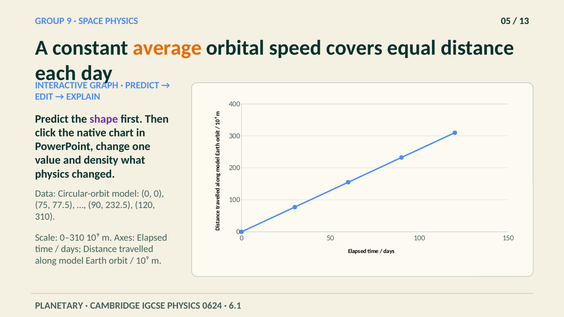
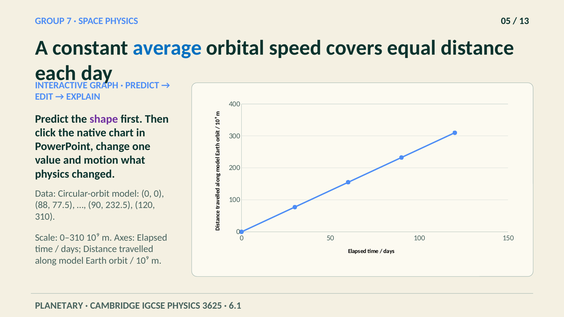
9: 9 -> 7 (69, 21)
average colour: orange -> blue (167, 48)
density: density -> motion (101, 160)
75: 75 -> 88 (43, 205)
0624: 0624 -> 3625 (212, 306)
